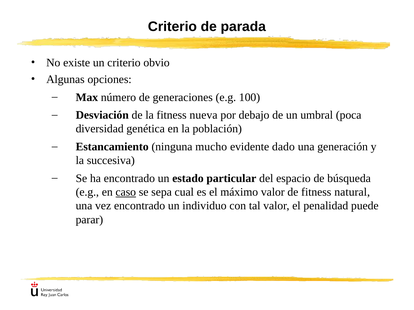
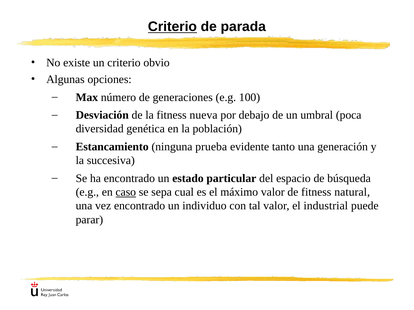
Criterio underline: none -> present (172, 27)
mucho: mucho -> prueba (211, 147)
dado: dado -> tanto (283, 147)
penalidad: penalidad -> industrial (326, 206)
